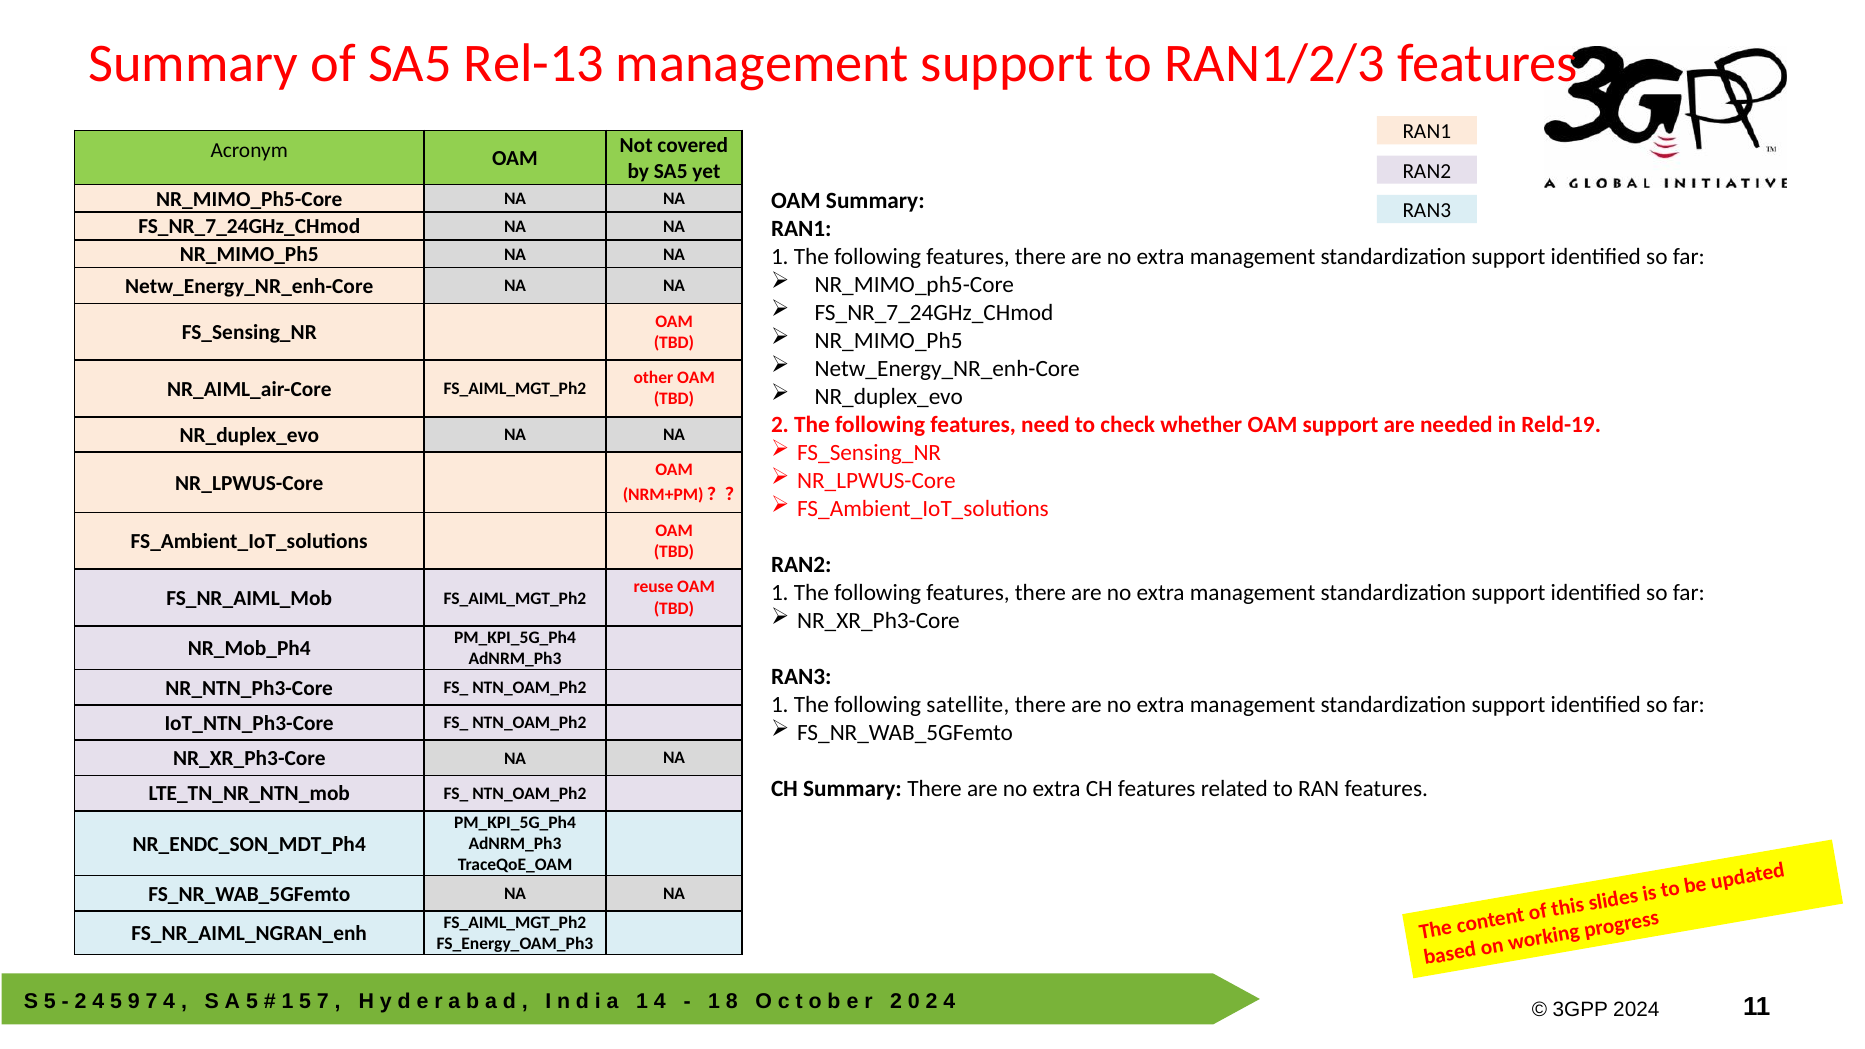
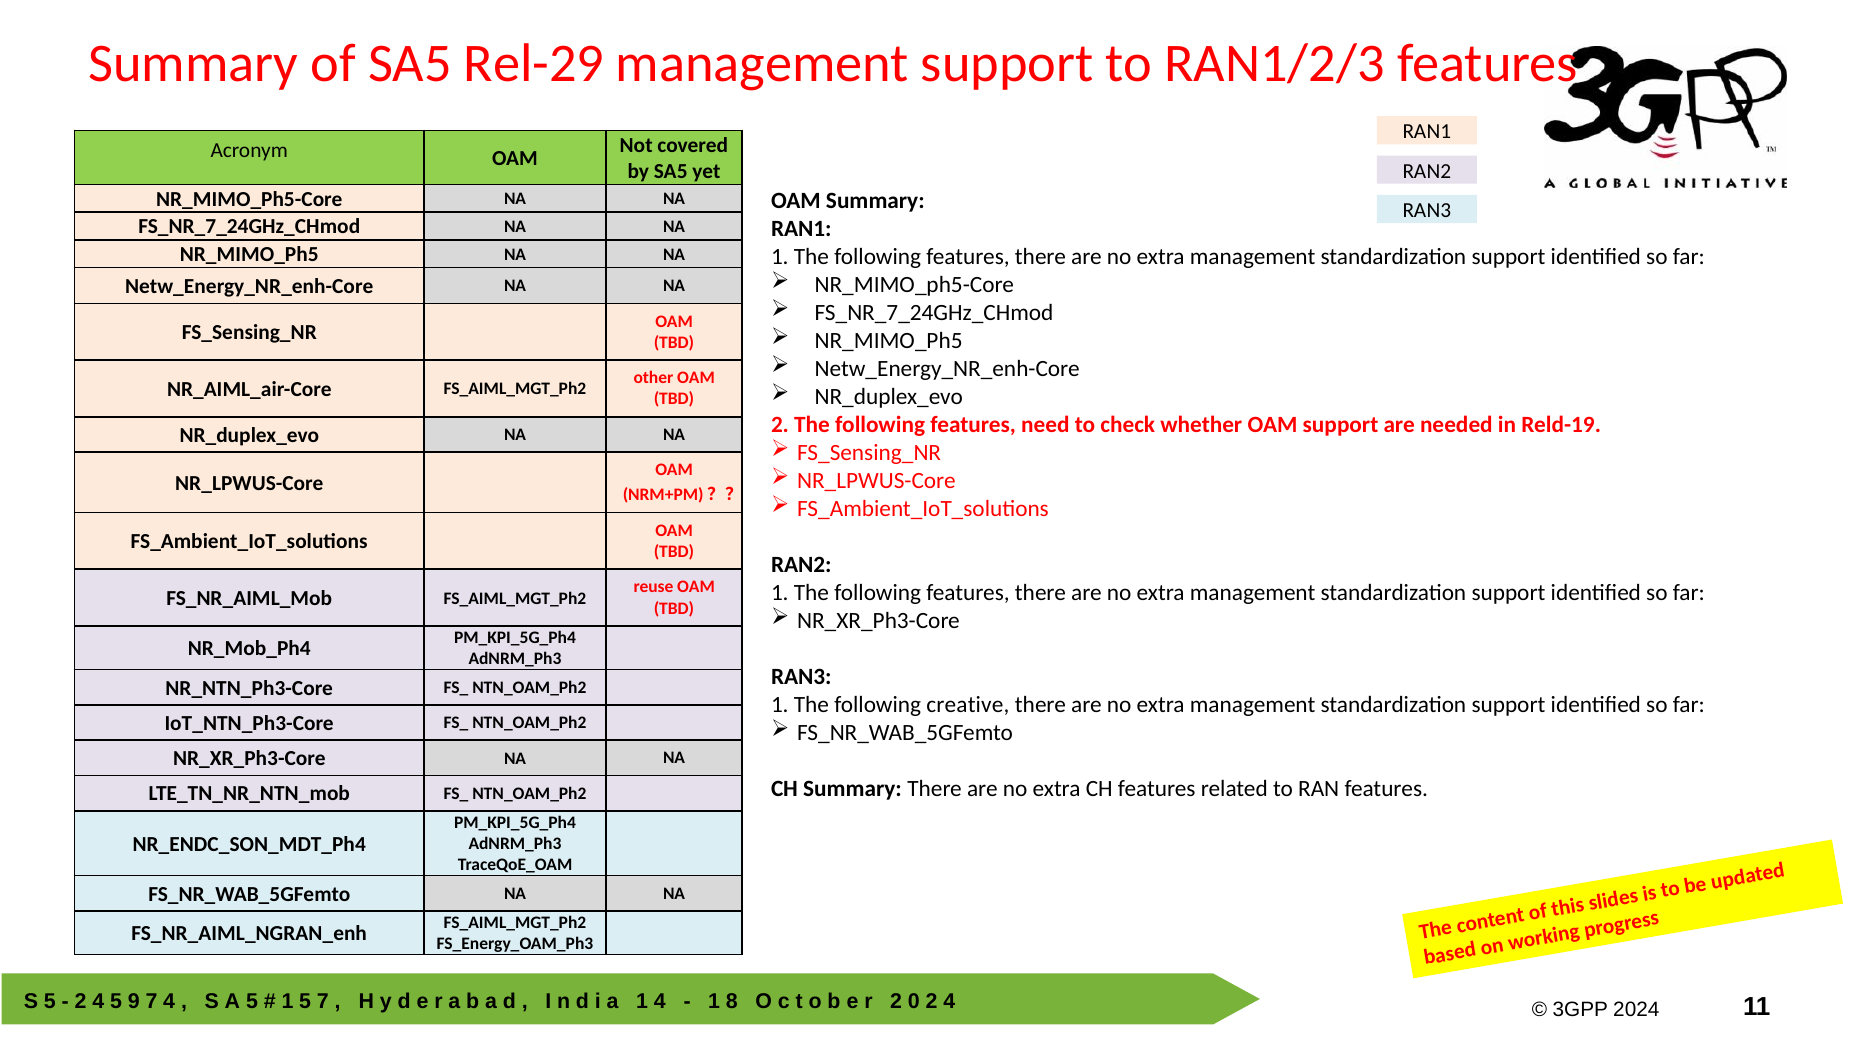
Rel-13: Rel-13 -> Rel-29 (534, 63)
satellite: satellite -> creative (968, 704)
